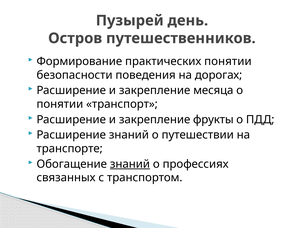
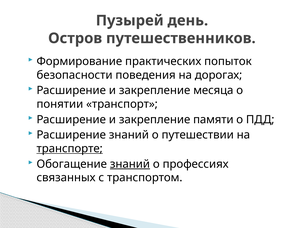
практических понятии: понятии -> попыток (228, 61)
фрукты: фрукты -> памяти (213, 120)
транспорте underline: none -> present (70, 149)
